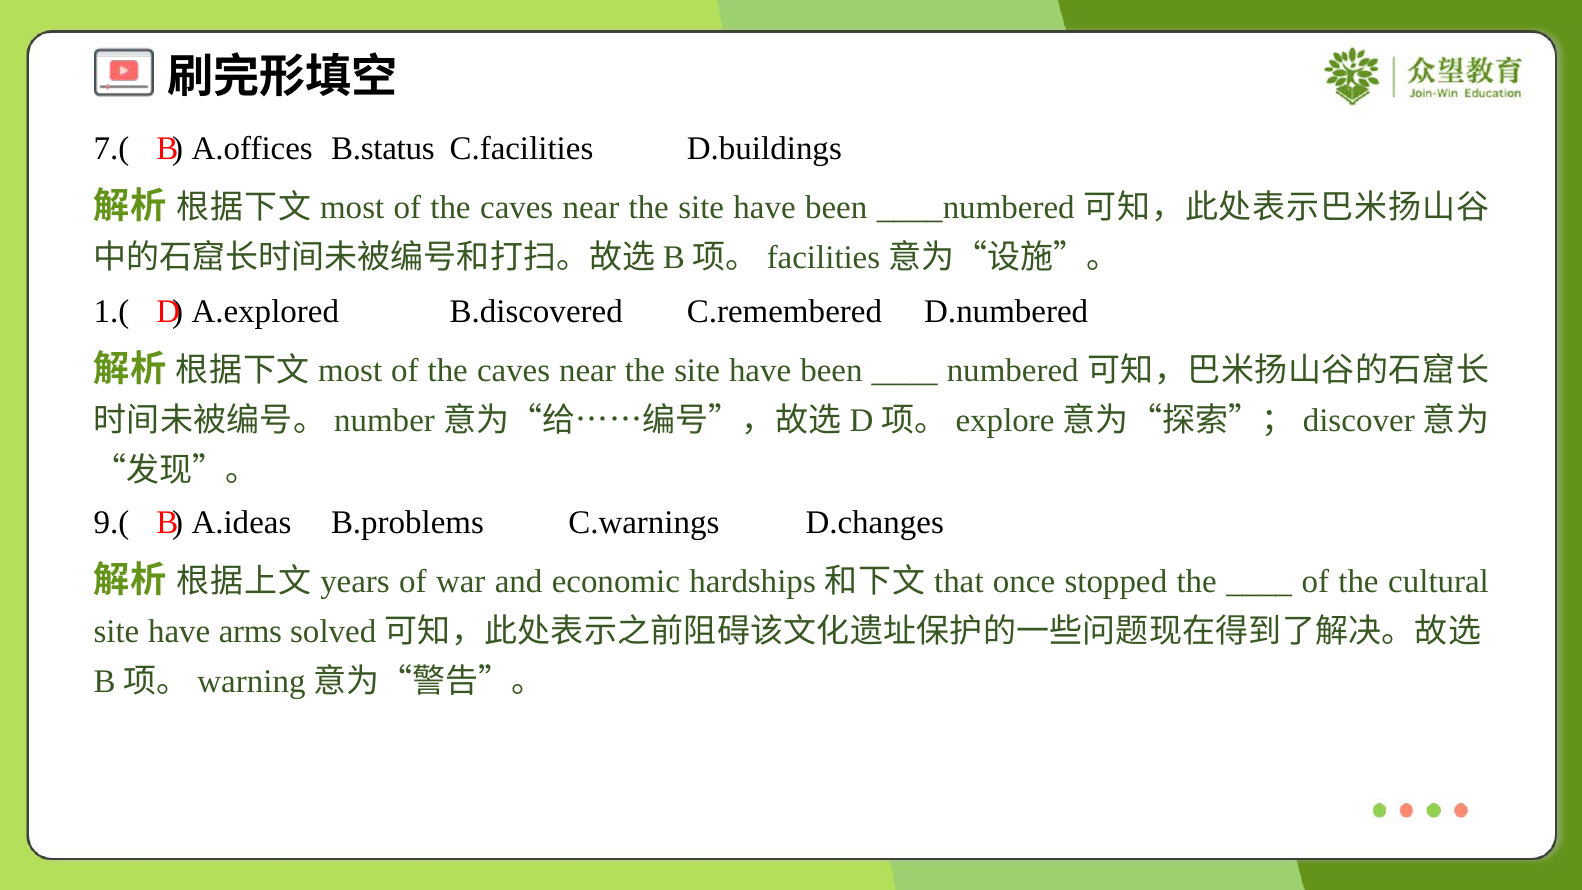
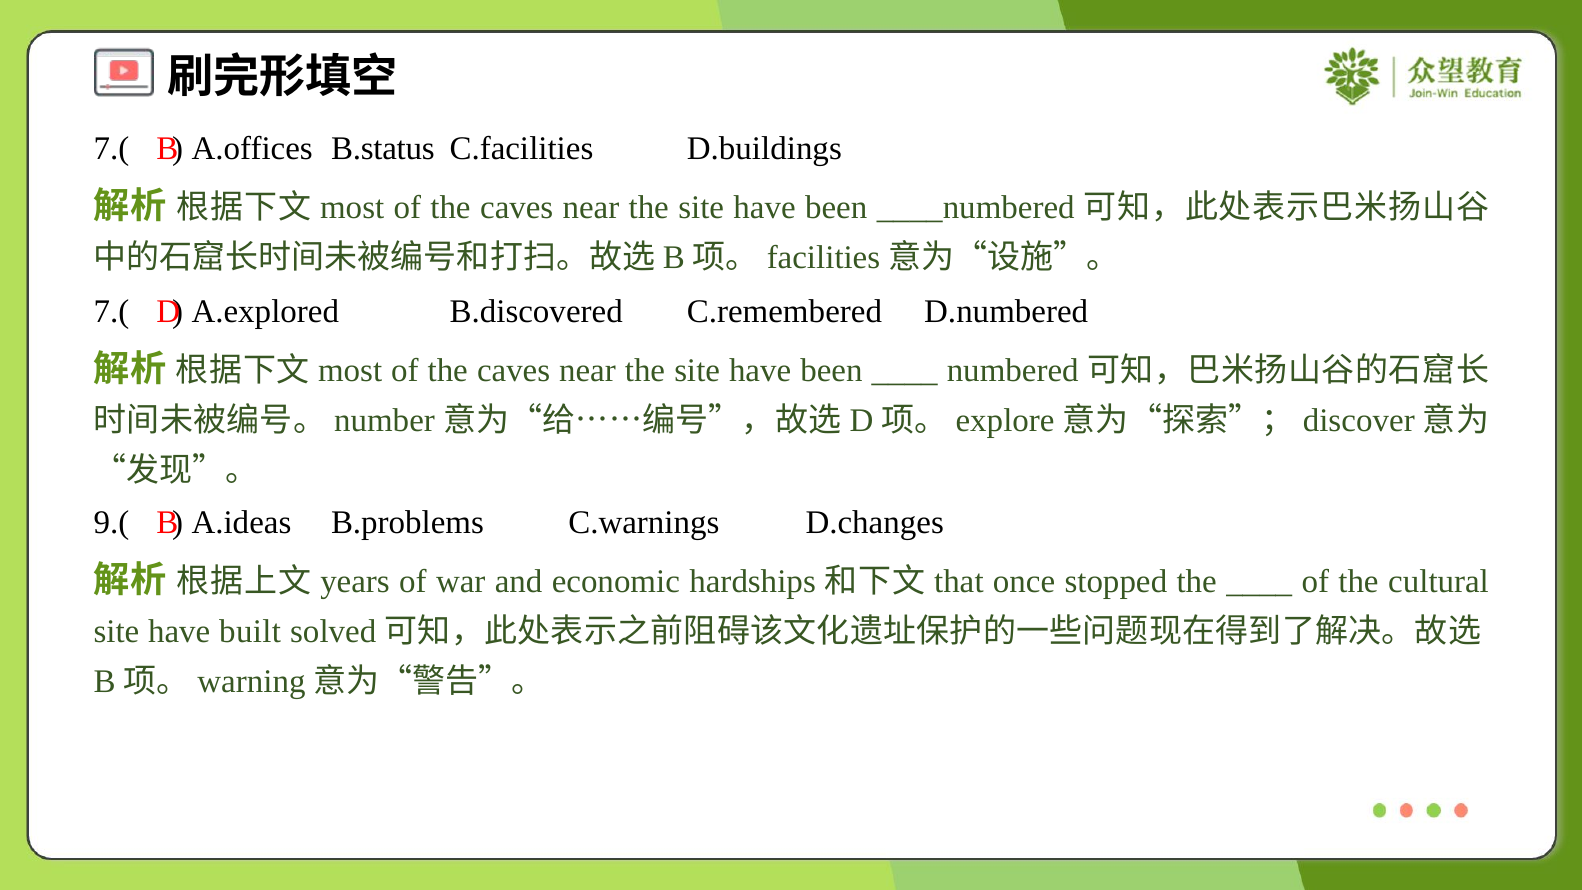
1.(: 1.( -> 7.( (112, 311)
arms: arms -> built (250, 632)
